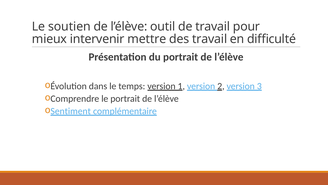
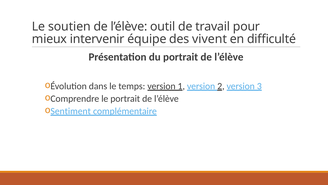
mettre: mettre -> équipe (147, 39)
des travail: travail -> vivent (209, 39)
